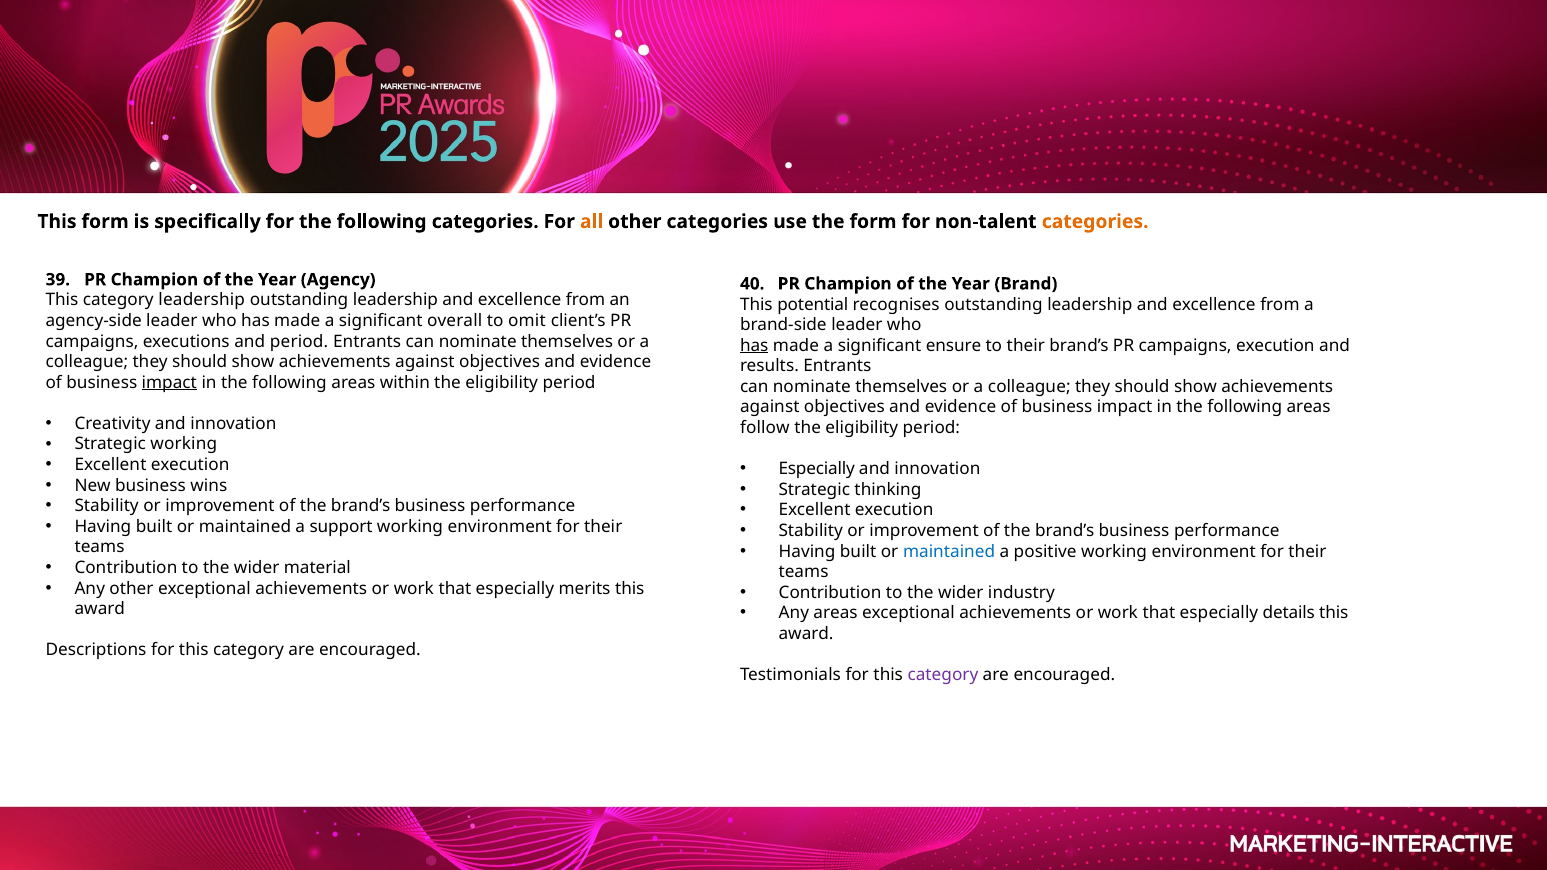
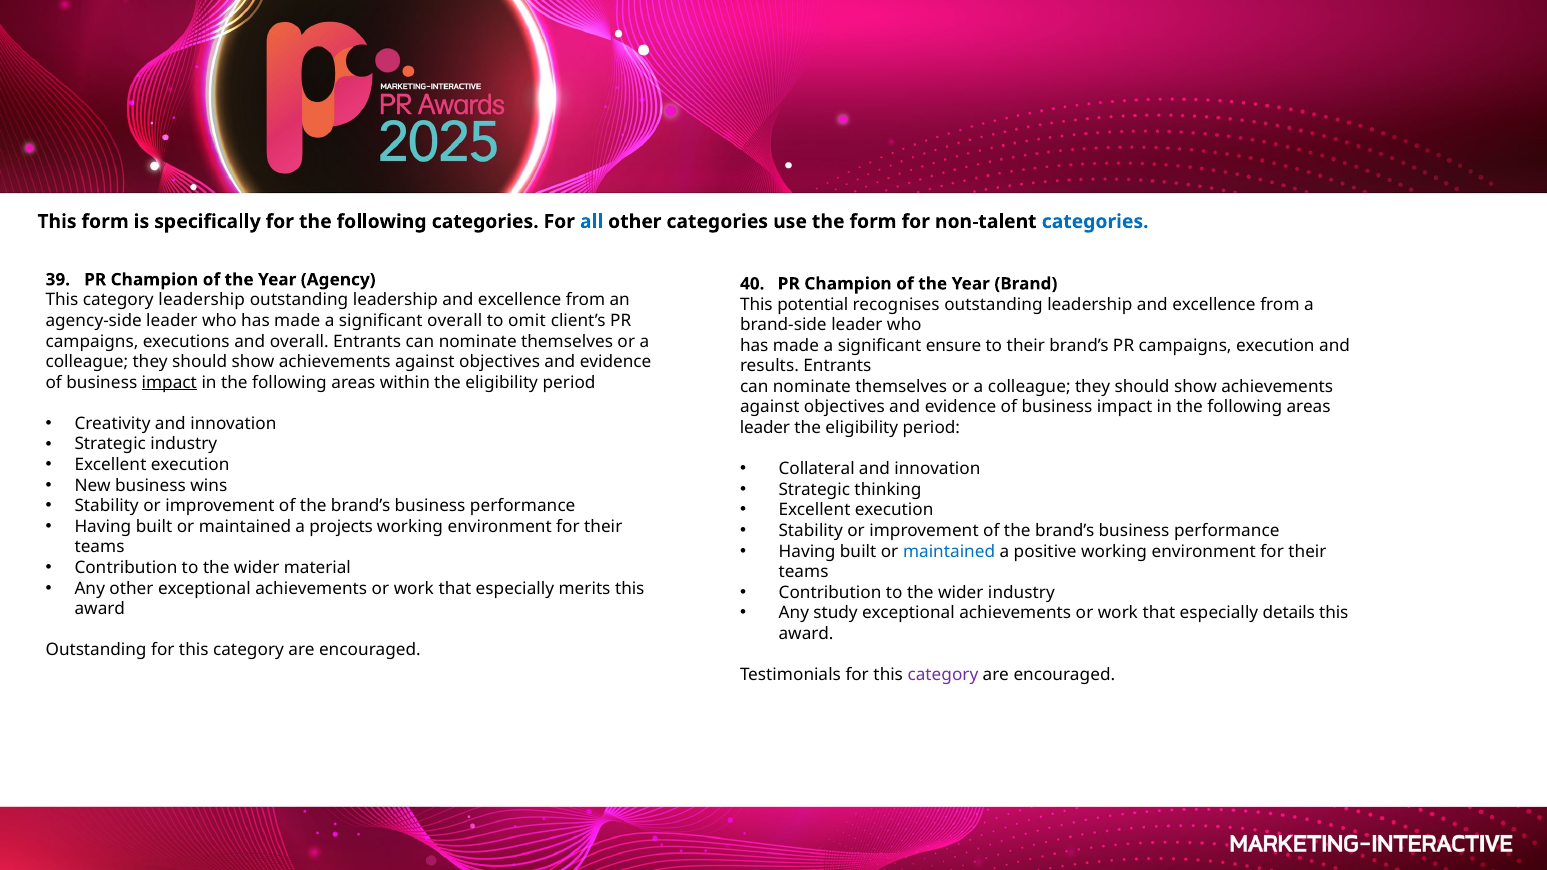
all colour: orange -> blue (592, 222)
categories colour: orange -> blue (1095, 222)
and period: period -> overall (299, 341)
has underline: present -> none (754, 346)
follow: follow -> leader (765, 428)
Strategic working: working -> industry (184, 444)
Especially: Especially -> Collateral (817, 469)
support: support -> projects (341, 527)
Any areas: areas -> study (836, 613)
Descriptions: Descriptions -> Outstanding (96, 650)
